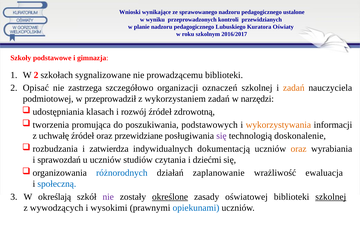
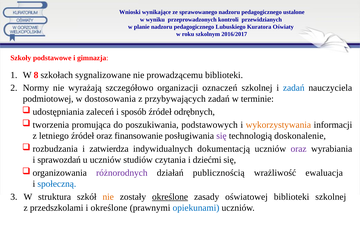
W 2: 2 -> 8 (36, 75)
Opisać: Opisać -> Normy (36, 88)
zastrzega: zastrzega -> wyrażają (85, 88)
zadań colour: orange -> blue (294, 88)
przeprowadził: przeprowadził -> dostosowania (110, 99)
wykorzystaniem: wykorzystaniem -> przybywających (175, 99)
narzędzi: narzędzi -> terminie (257, 99)
klasach: klasach -> zaleceń (100, 112)
rozwój: rozwój -> sposób (134, 112)
zdrowotną: zdrowotną -> odrębnych (194, 112)
uchwałę: uchwałę -> letniego (54, 136)
przewidziane: przewidziane -> finansowanie (139, 136)
oraz colour: orange -> purple (299, 149)
różnorodnych colour: blue -> purple (122, 173)
zaplanowanie: zaplanowanie -> publicznością (219, 173)
określają: określają -> struktura (55, 197)
nie colour: purple -> orange (108, 197)
szkolnej underline: present -> none (331, 197)
wywodzących: wywodzących -> przedszkolami (57, 208)
i wysokimi: wysokimi -> określone (109, 208)
